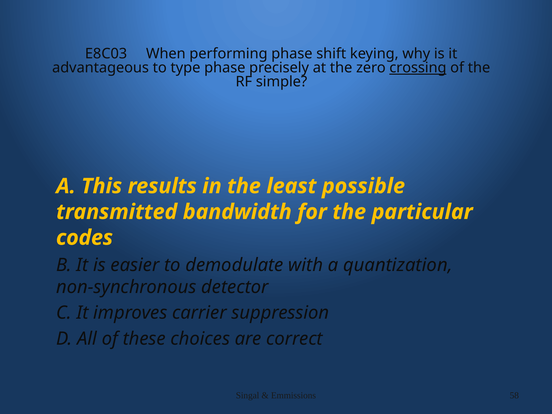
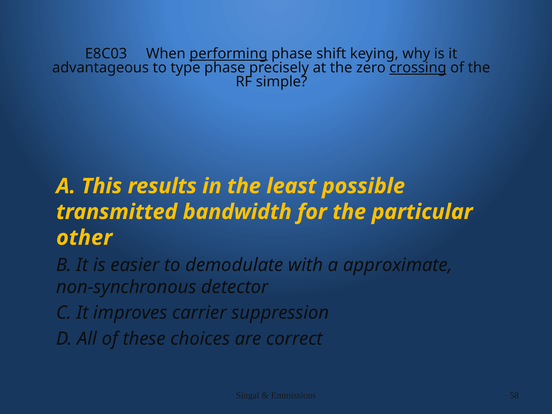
performing underline: none -> present (228, 54)
codes: codes -> other (84, 238)
quantization: quantization -> approximate (398, 265)
